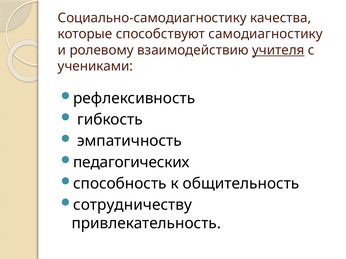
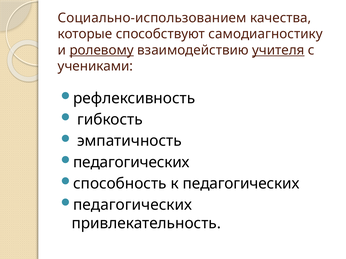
Социально-самодиагностику: Социально-самодиагностику -> Социально-использованием (152, 18)
ролевому underline: none -> present (102, 50)
к общительность: общительность -> педагогических (241, 184)
сотрудничеству: сотрудничеству -> педагогических (133, 205)
